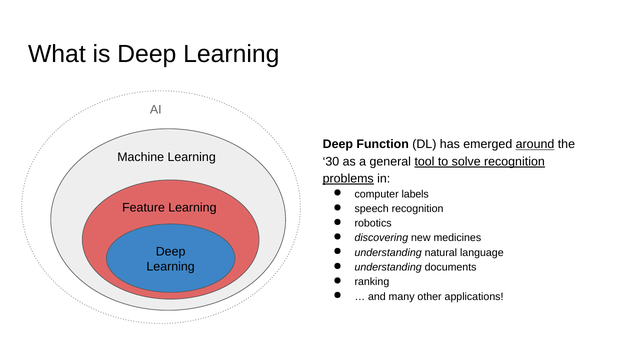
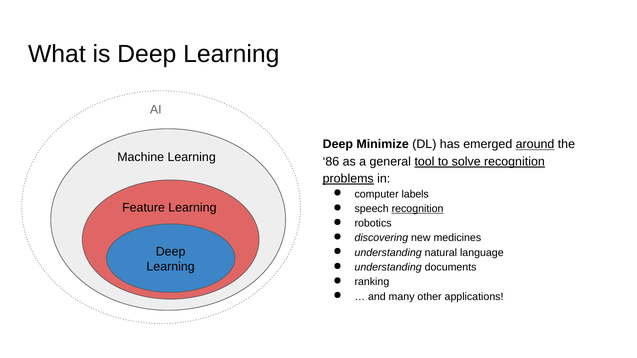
Function: Function -> Minimize (383, 145)
30: 30 -> 86 (331, 162)
recognition underline: none -> present (418, 209)
